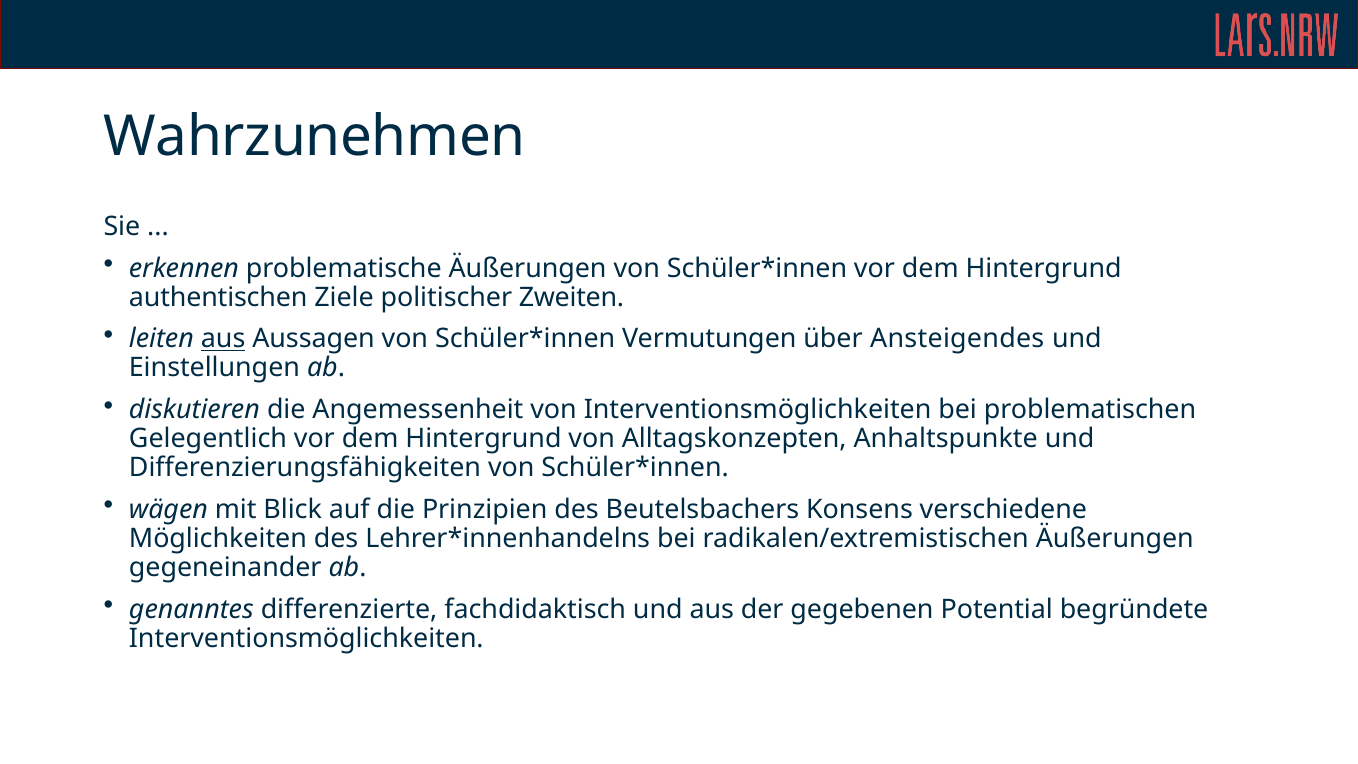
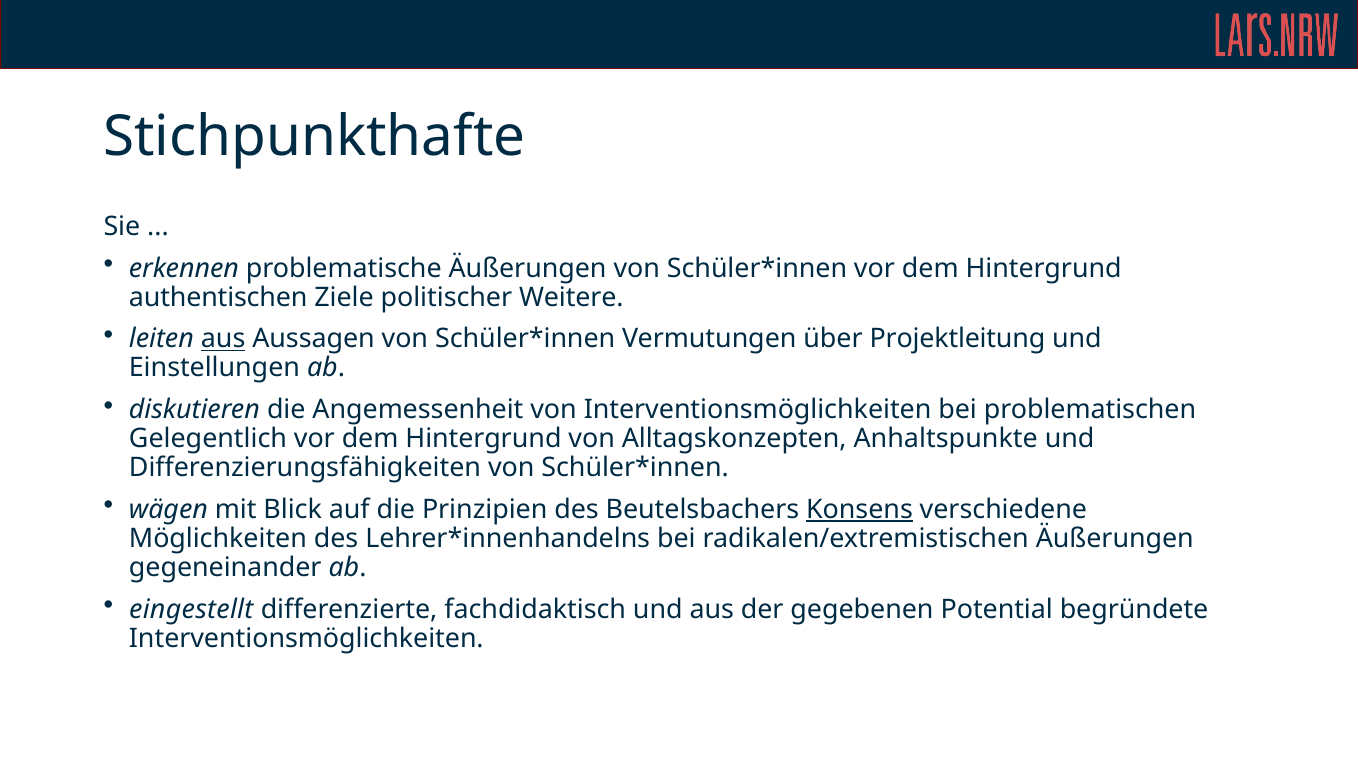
Wahrzunehmen: Wahrzunehmen -> Stichpunkthafte (314, 137)
Zweiten: Zweiten -> Weitere (571, 297)
Ansteigendes: Ansteigendes -> Projektleitung (958, 339)
Konsens underline: none -> present (859, 510)
genanntes: genanntes -> eingestellt (191, 609)
